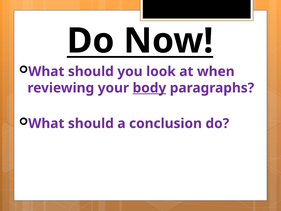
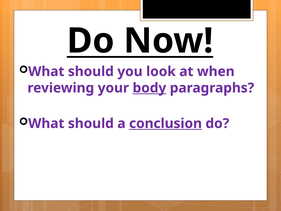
conclusion underline: none -> present (166, 123)
